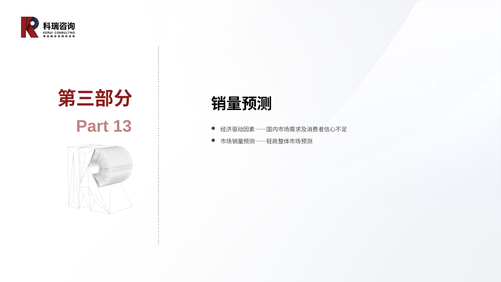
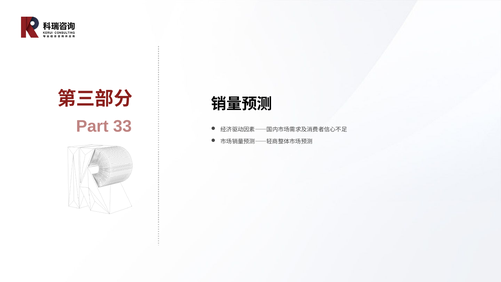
13: 13 -> 33 (122, 126)
